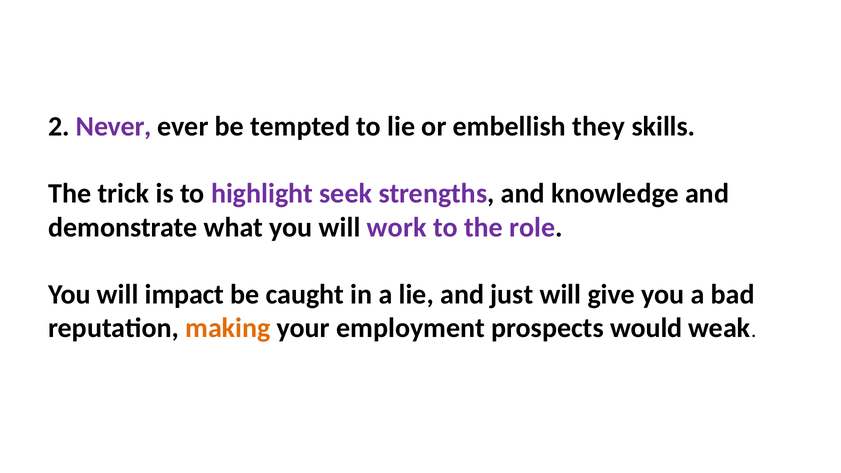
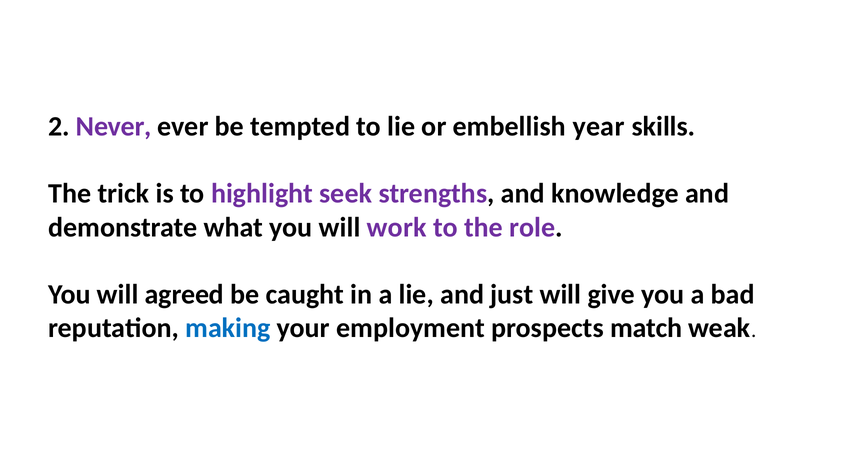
they: they -> year (598, 126)
impact: impact -> agreed (184, 295)
making colour: orange -> blue (228, 328)
would: would -> match (646, 328)
